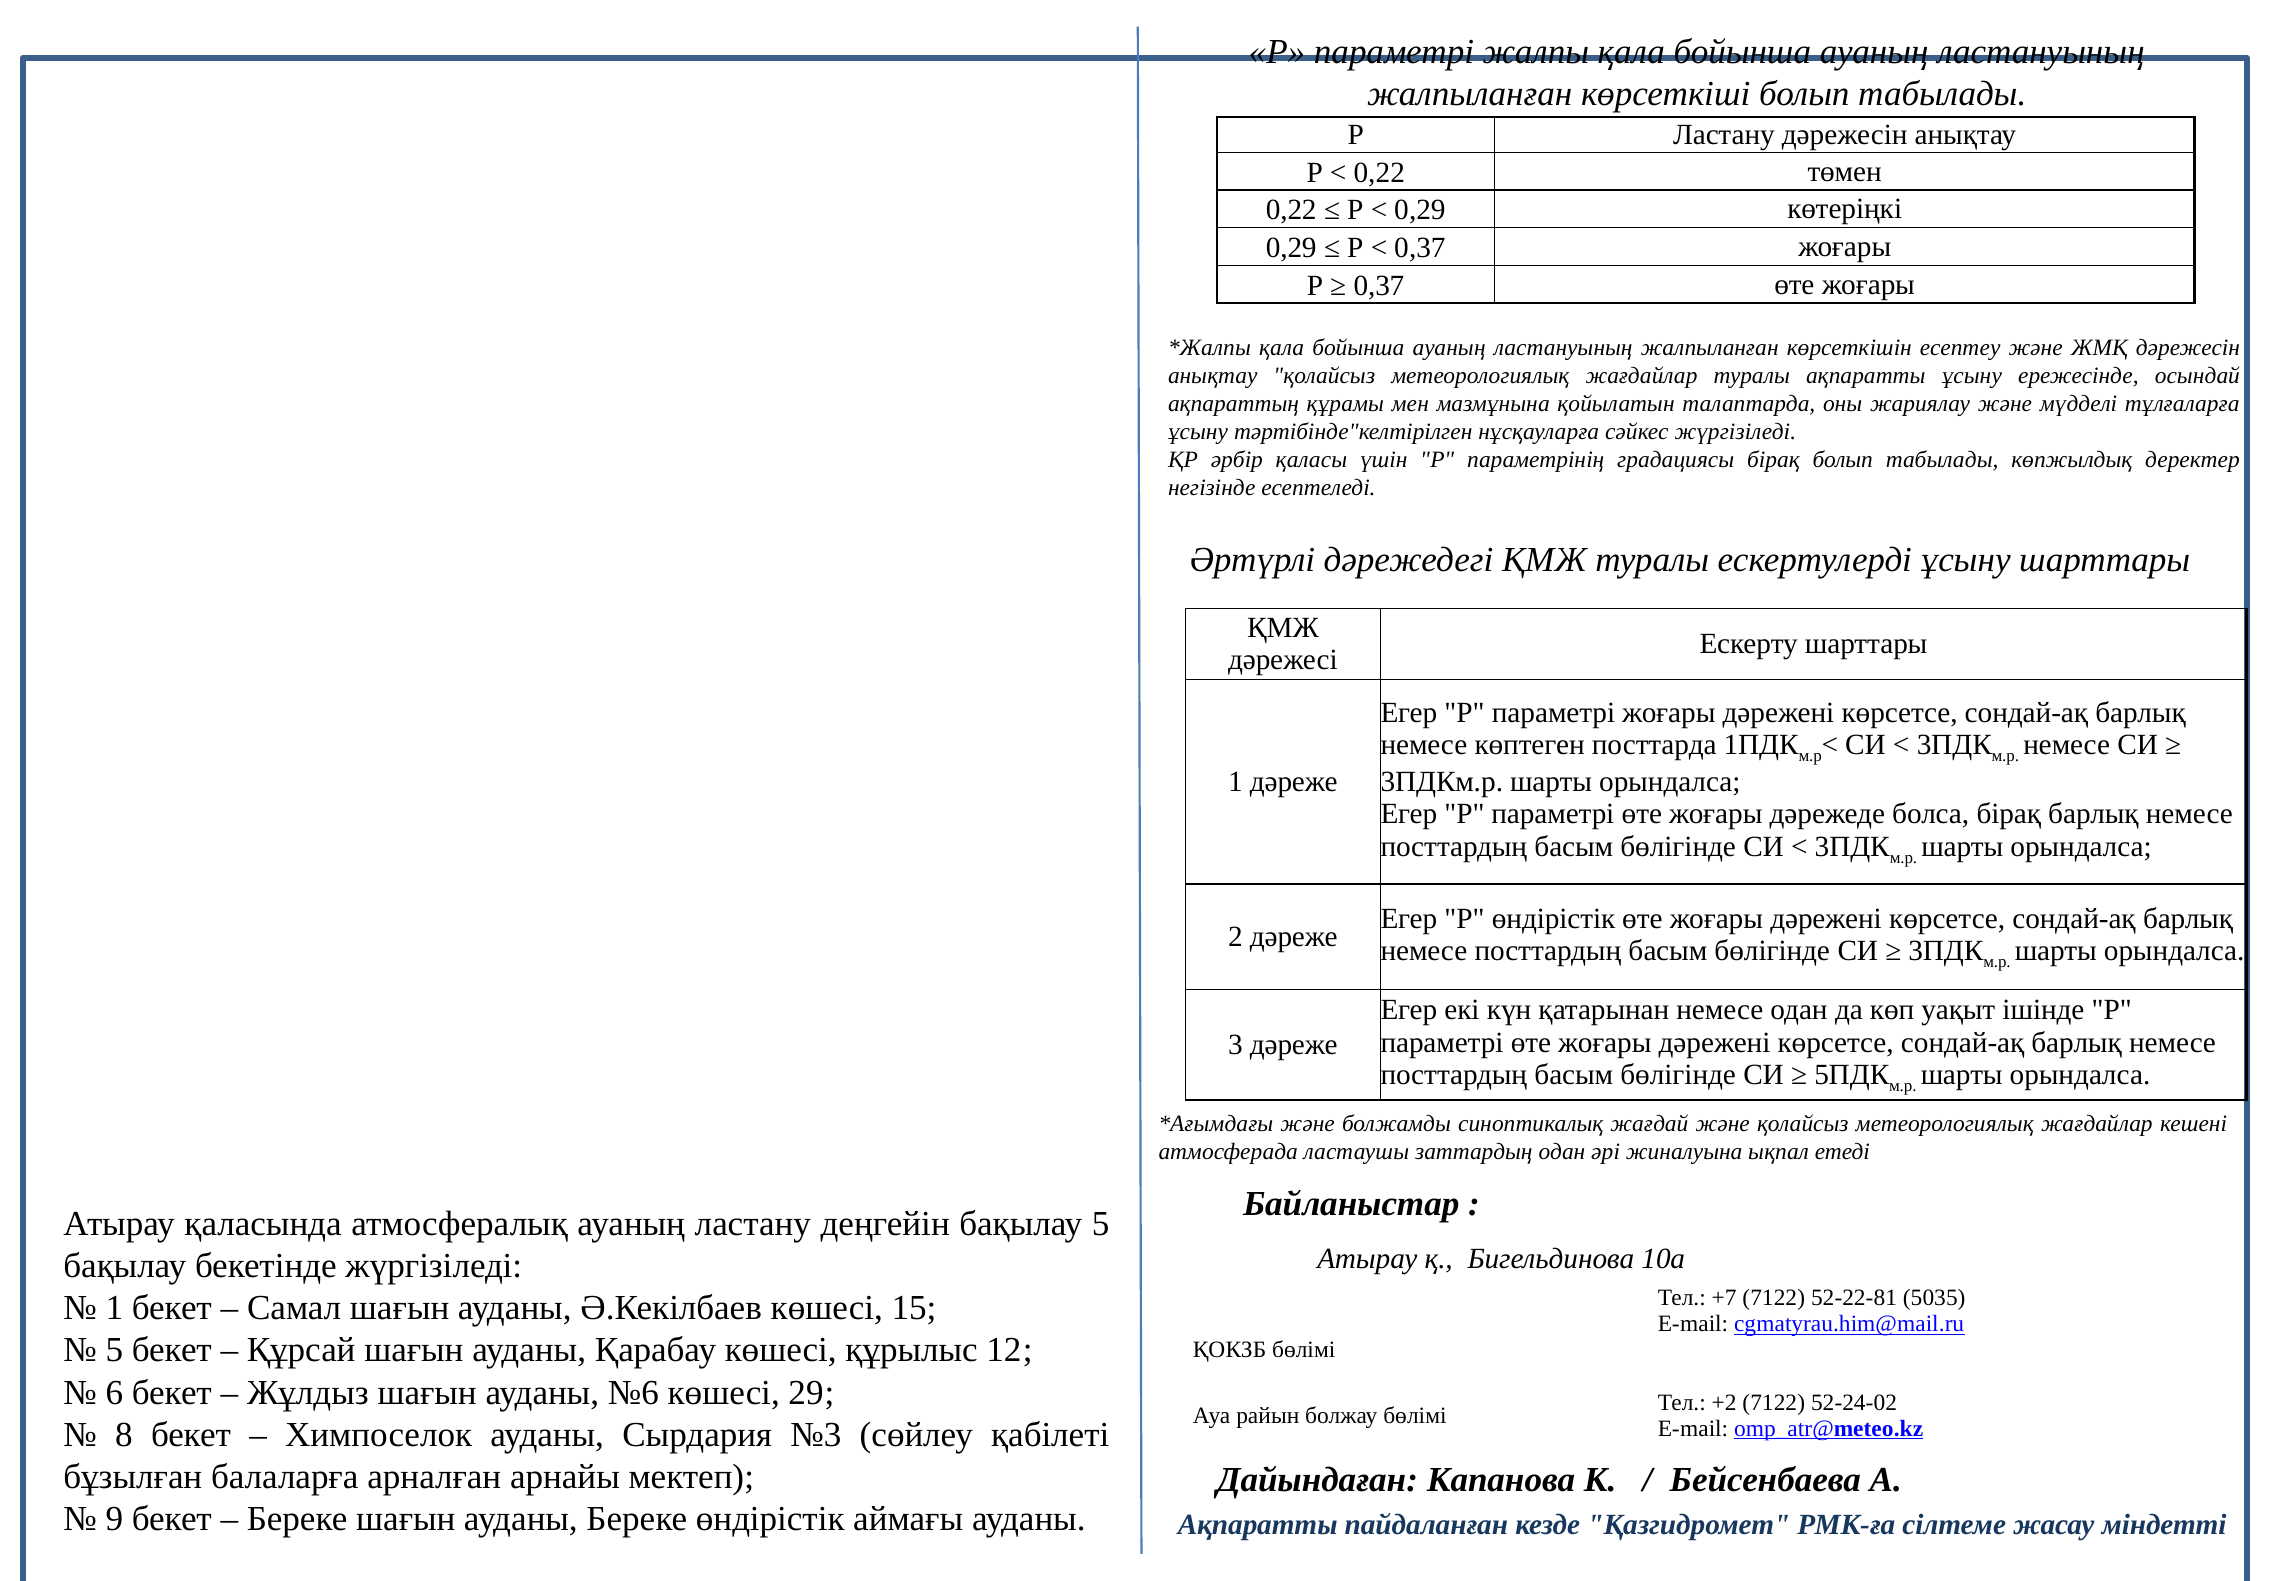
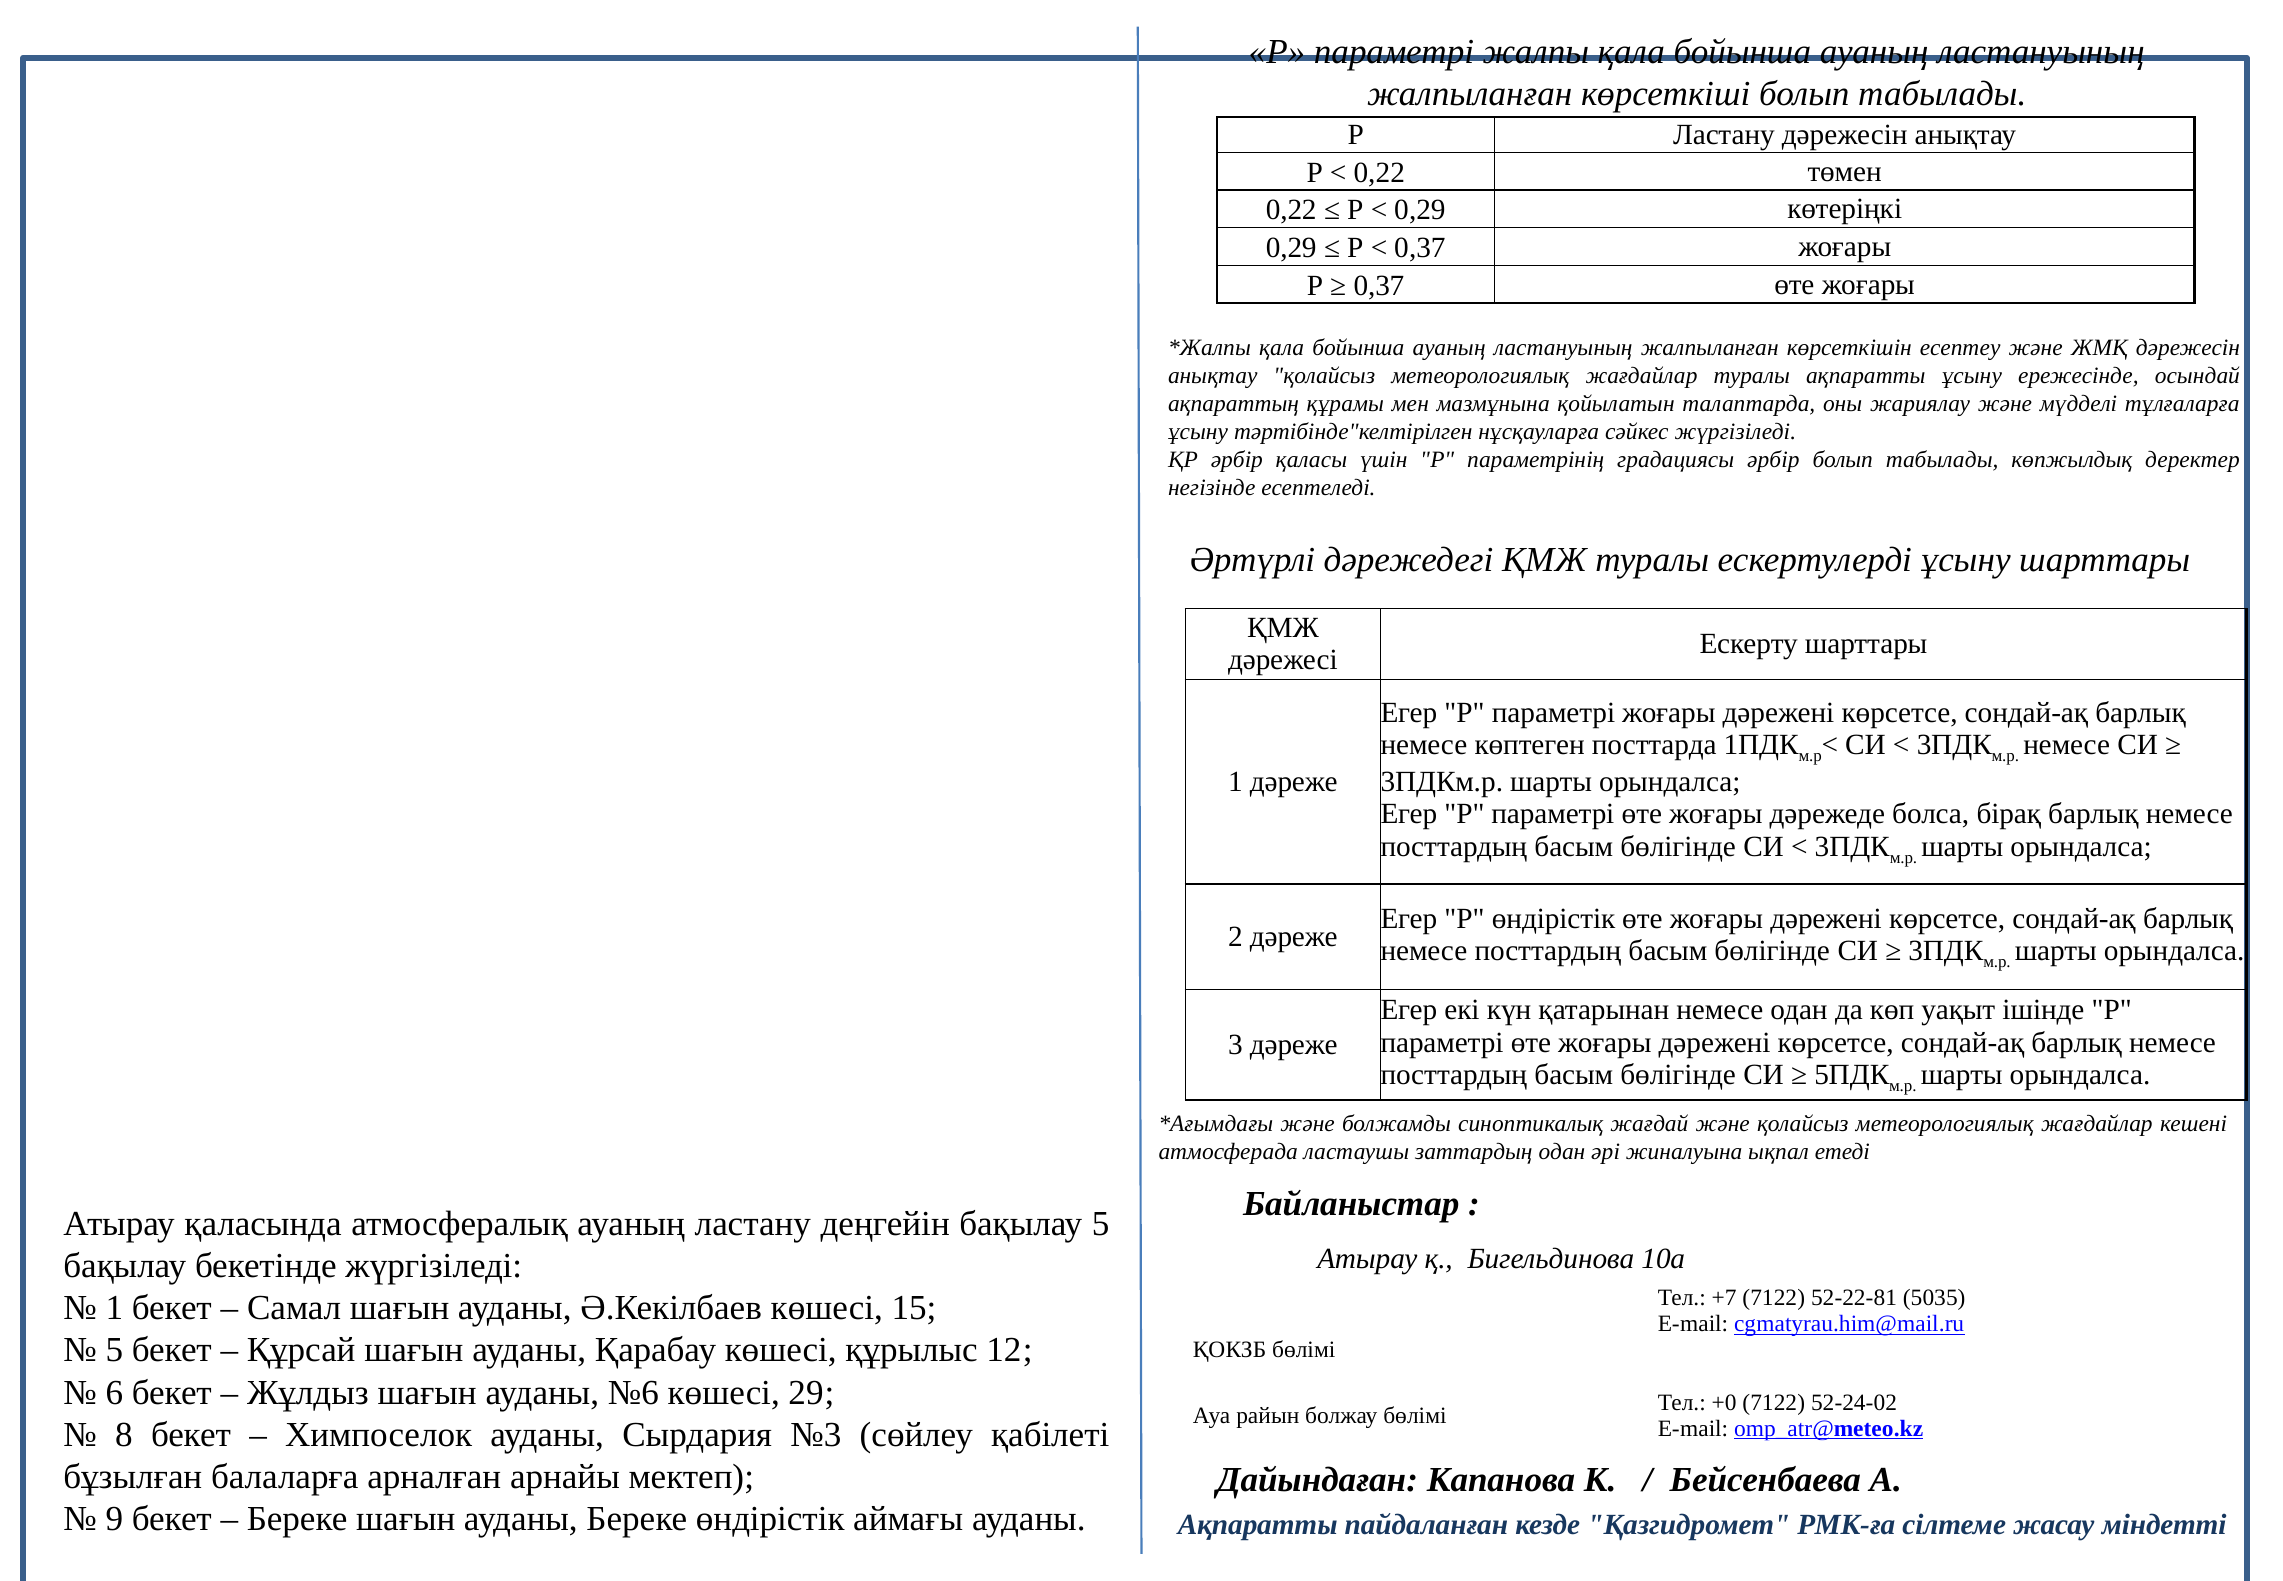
градациясы бірақ: бірақ -> әрбір (1773, 460)
+2: +2 -> +0 (1724, 1402)
